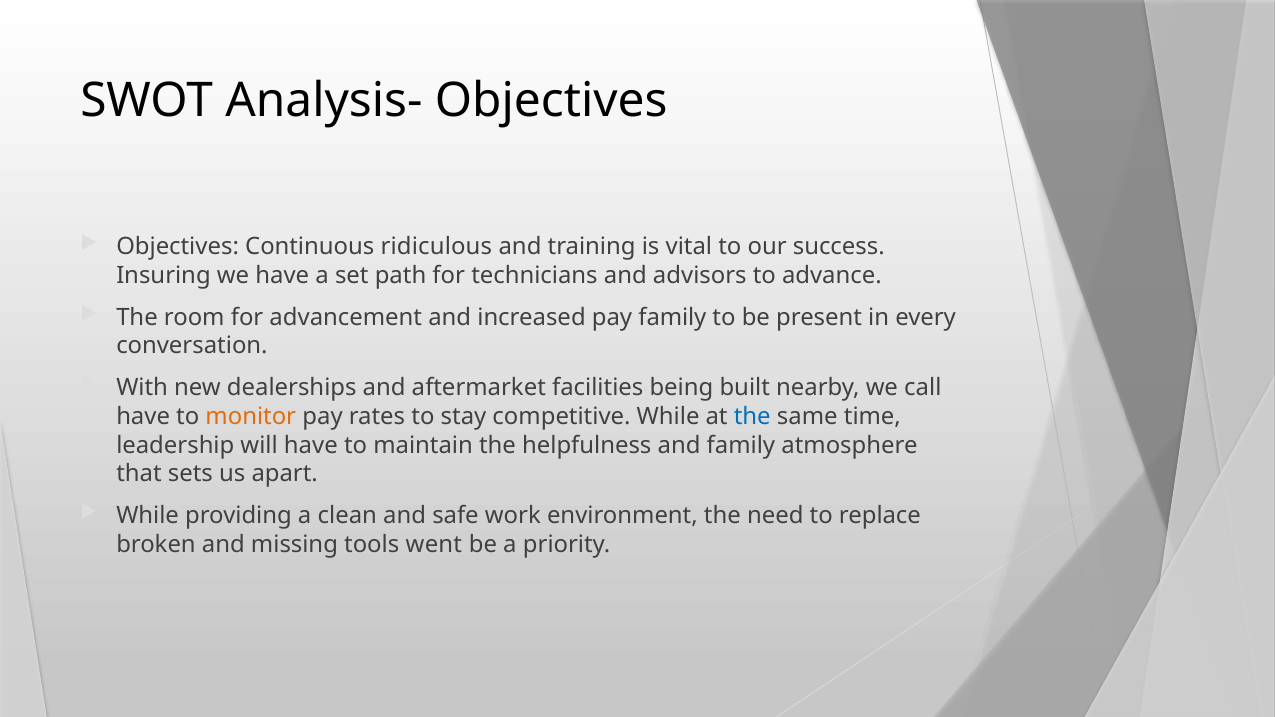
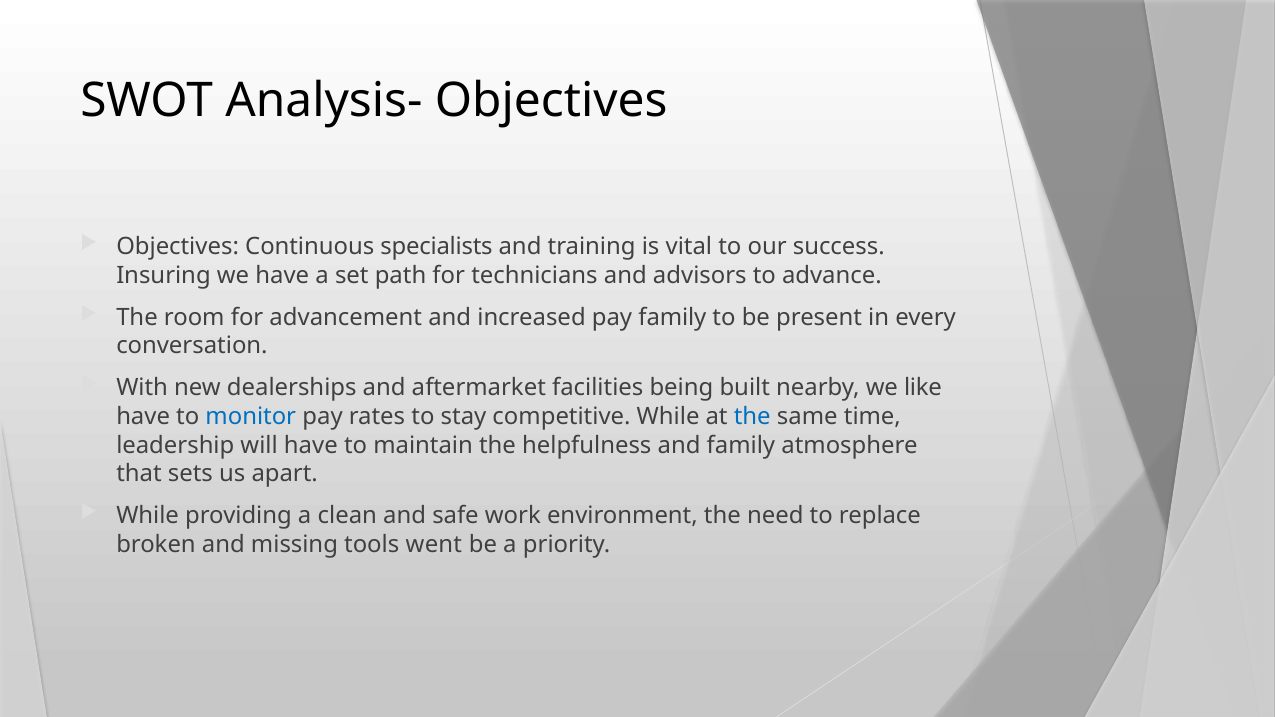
ridiculous: ridiculous -> specialists (437, 247)
call: call -> like (923, 388)
monitor colour: orange -> blue (251, 417)
